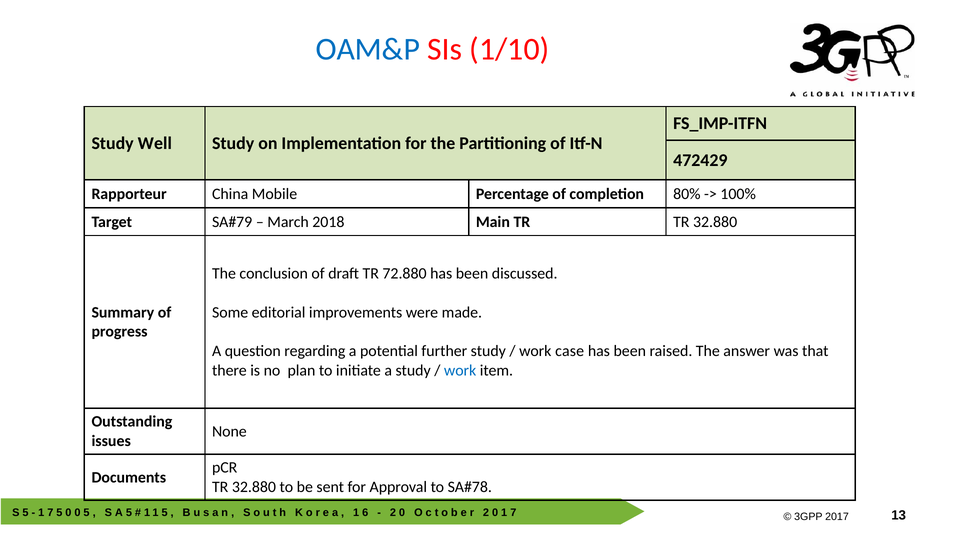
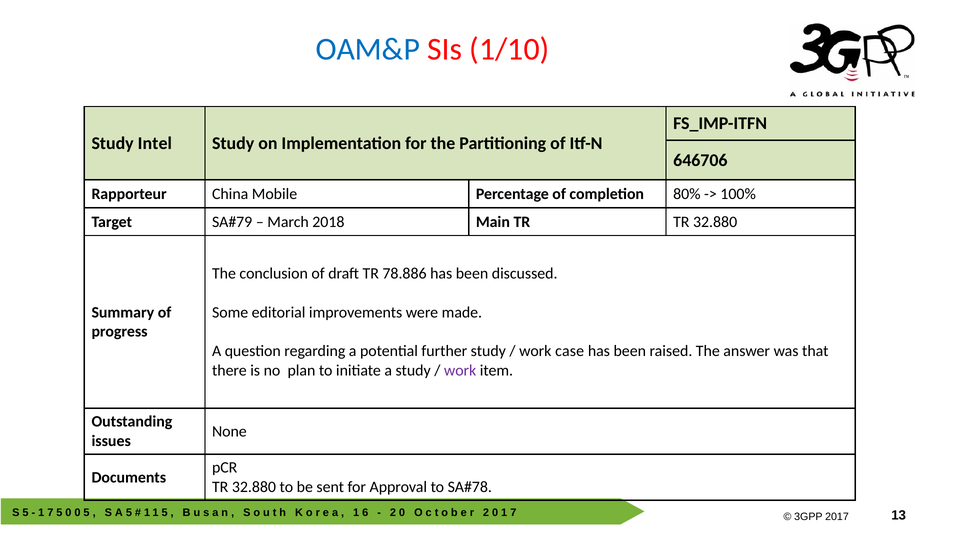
Well: Well -> Intel (155, 143)
472429: 472429 -> 646706 (700, 160)
72.880: 72.880 -> 78.886 (405, 273)
work colour: blue -> purple (460, 370)
